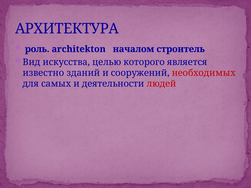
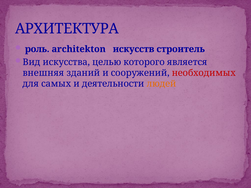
началом: началом -> искусств (134, 49)
известно: известно -> внешняя (43, 73)
людей colour: red -> orange (161, 84)
